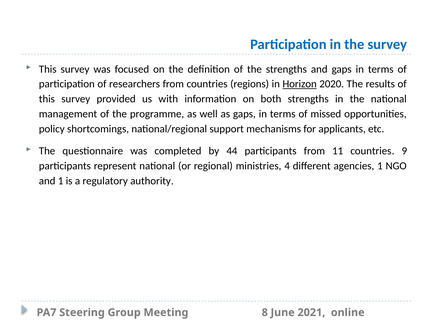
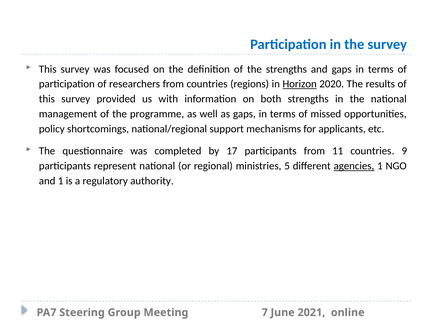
44: 44 -> 17 (232, 151)
4: 4 -> 5 (287, 166)
agencies underline: none -> present (354, 166)
8: 8 -> 7 (265, 312)
